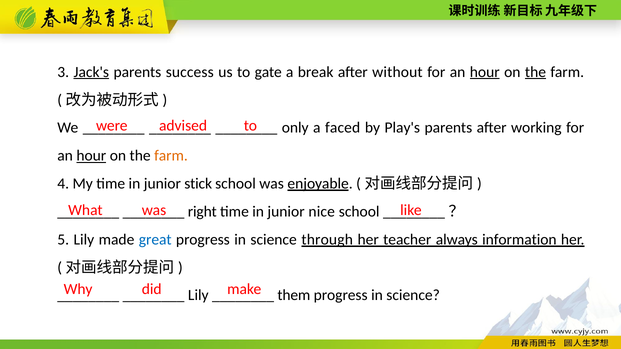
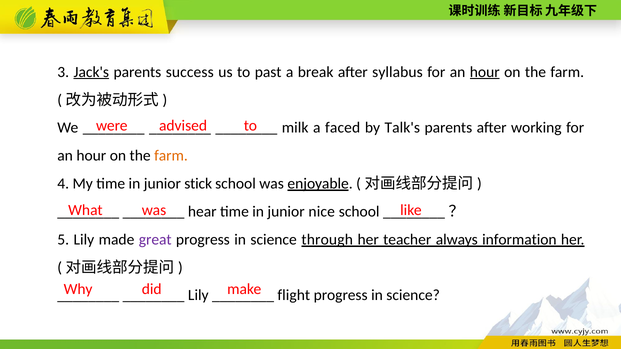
gate: gate -> past (268, 72)
without: without -> syllabus (397, 72)
the underline: present -> none (535, 72)
only: only -> milk (295, 128)
Play's: Play's -> Talk's (402, 128)
hour underline: present -> none (91, 156)
right: right -> hear (202, 212)
great colour: blue -> purple (155, 240)
them: them -> flight (294, 296)
